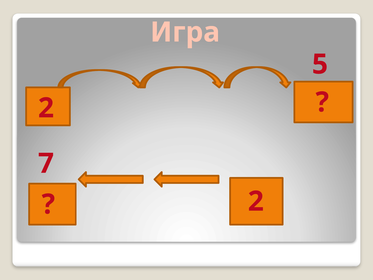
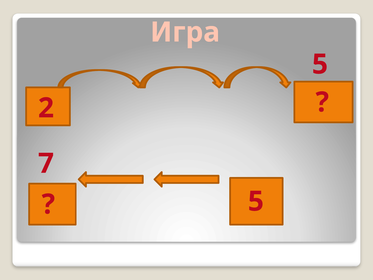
2: 2 -> 5 (256, 201)
